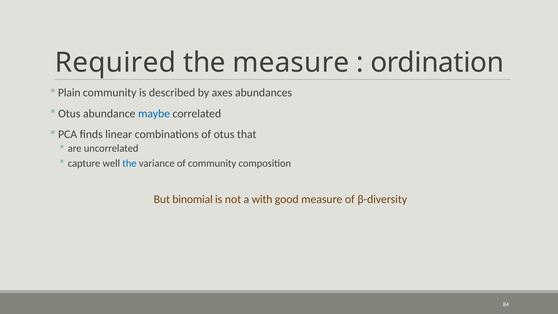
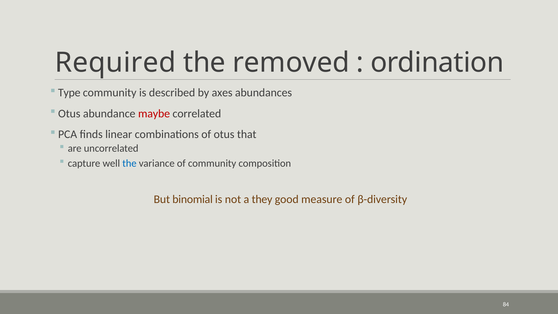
the measure: measure -> removed (291, 63)
Plain: Plain -> Type (69, 93)
maybe colour: blue -> red (154, 113)
with: with -> they (262, 199)
